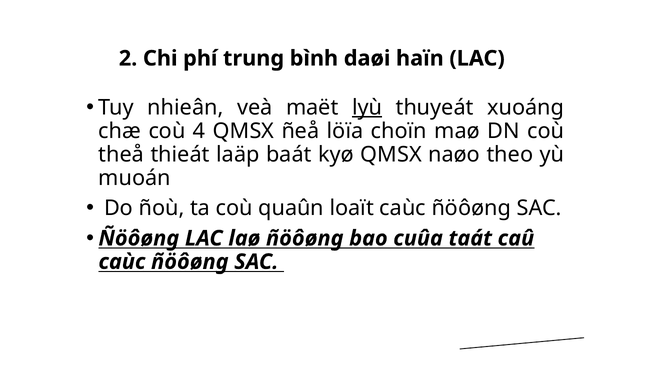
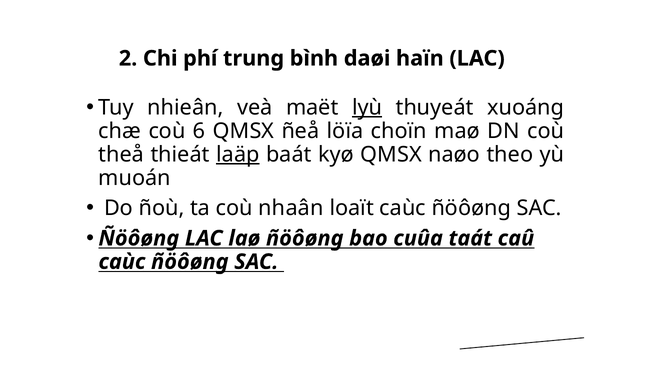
4: 4 -> 6 (199, 131)
laäp underline: none -> present (238, 155)
quaûn: quaûn -> nhaân (291, 208)
